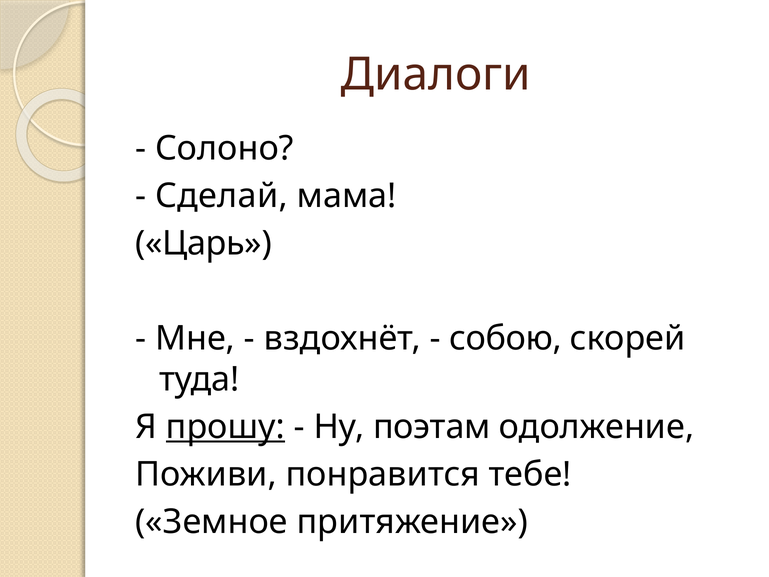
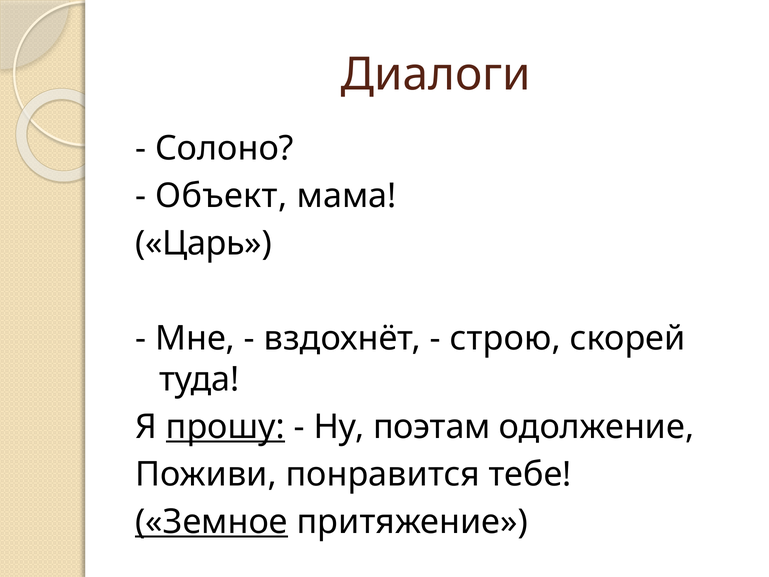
Сделай: Сделай -> Объект (221, 196)
собою: собою -> строю (505, 338)
Земное underline: none -> present (212, 522)
